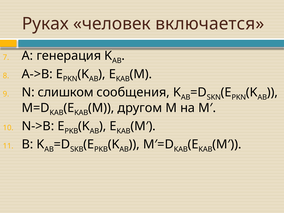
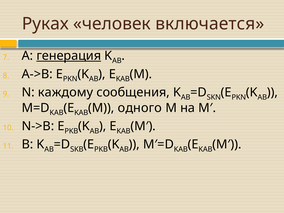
генерация underline: none -> present (69, 56)
слишком: слишком -> каждому (66, 92)
другом: другом -> одного (140, 108)
